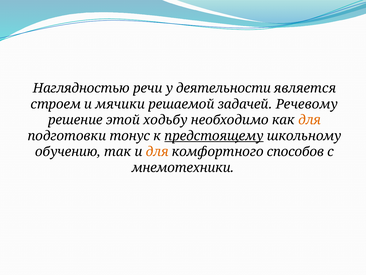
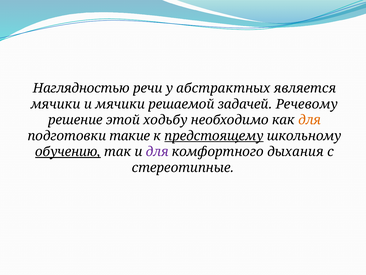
деятельности: деятельности -> абстрактных (223, 88)
строем: строем -> мячики (56, 104)
тонус: тонус -> такие (130, 136)
обучению underline: none -> present (68, 152)
для colour: orange -> purple (157, 152)
способов: способов -> дыхания (295, 152)
мнемотехники: мнемотехники -> стереотипные (183, 167)
